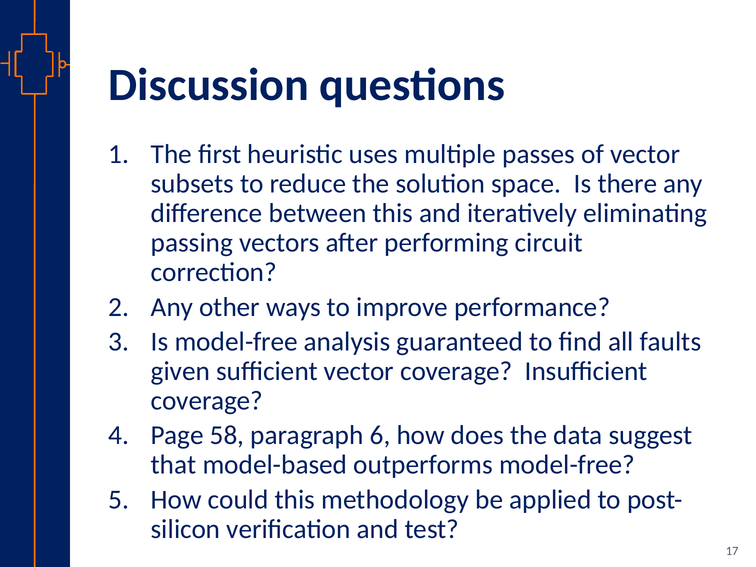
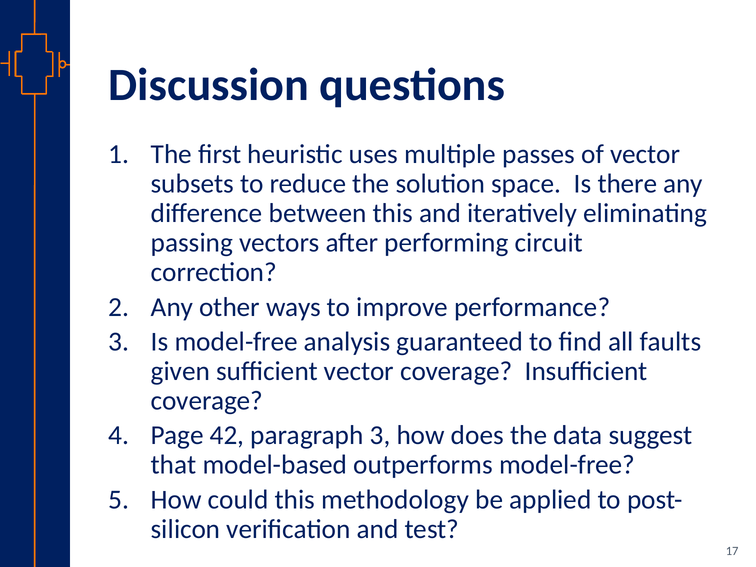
58: 58 -> 42 (227, 435)
paragraph 6: 6 -> 3 (380, 435)
